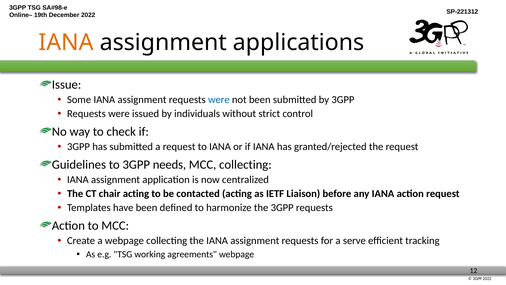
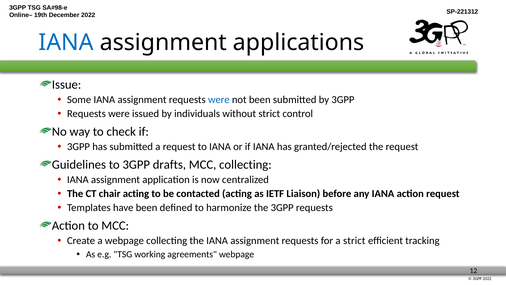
IANA colour: orange -> blue (66, 43)
needs: needs -> drafts (169, 164)
a serve: serve -> strict (354, 240)
